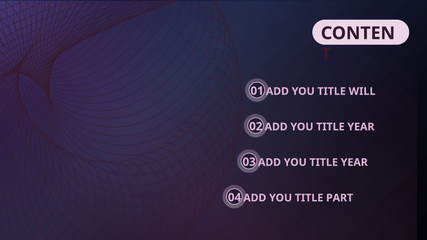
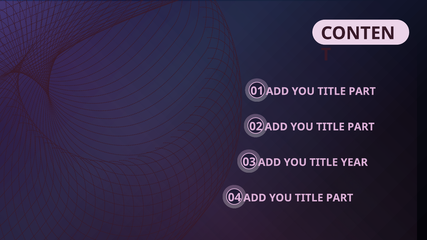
WILL: WILL -> PART (362, 91)
YEAR: YEAR -> PART (361, 127)
